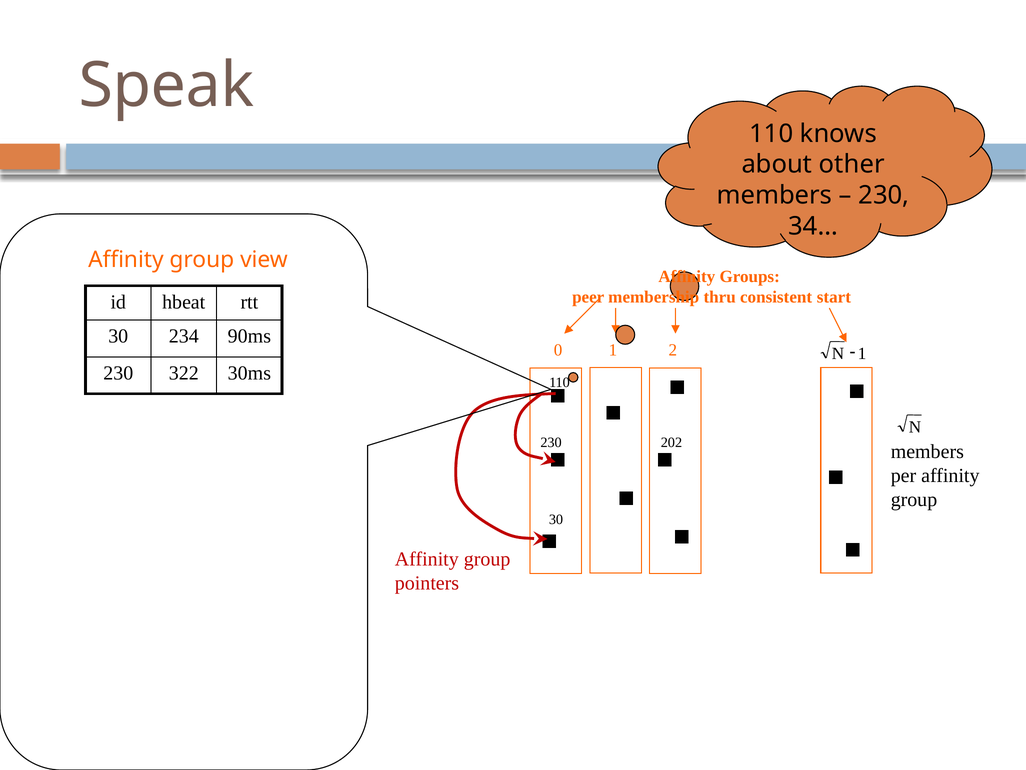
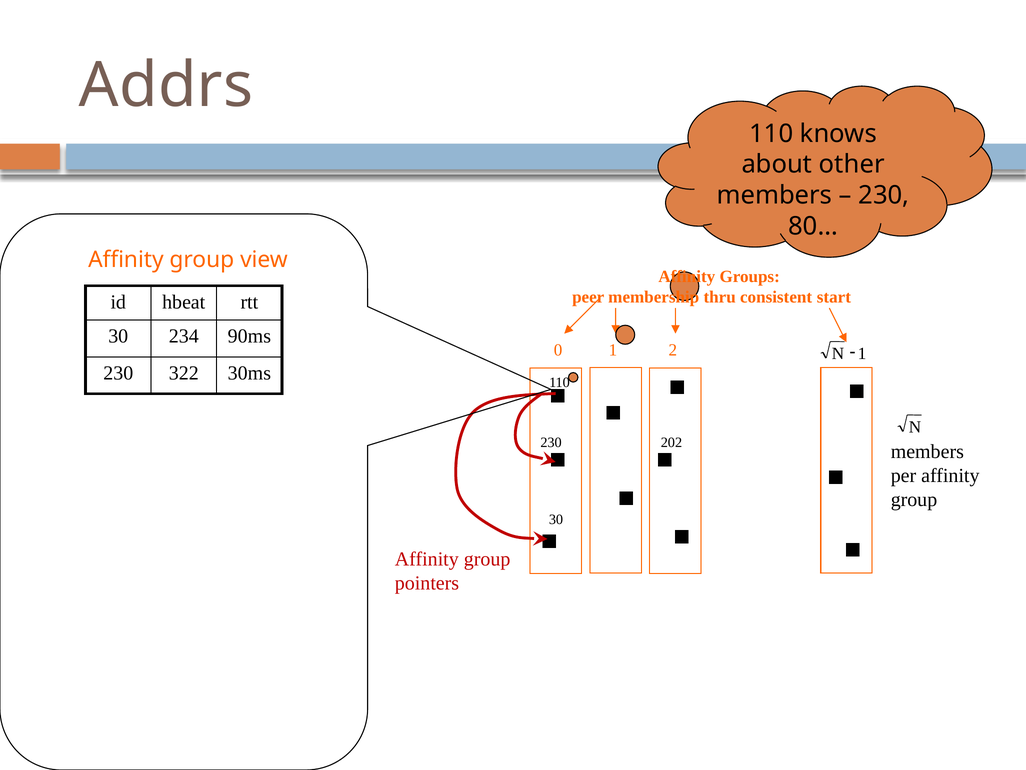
Speak: Speak -> Addrs (166, 86)
34…: 34… -> 80… (813, 226)
